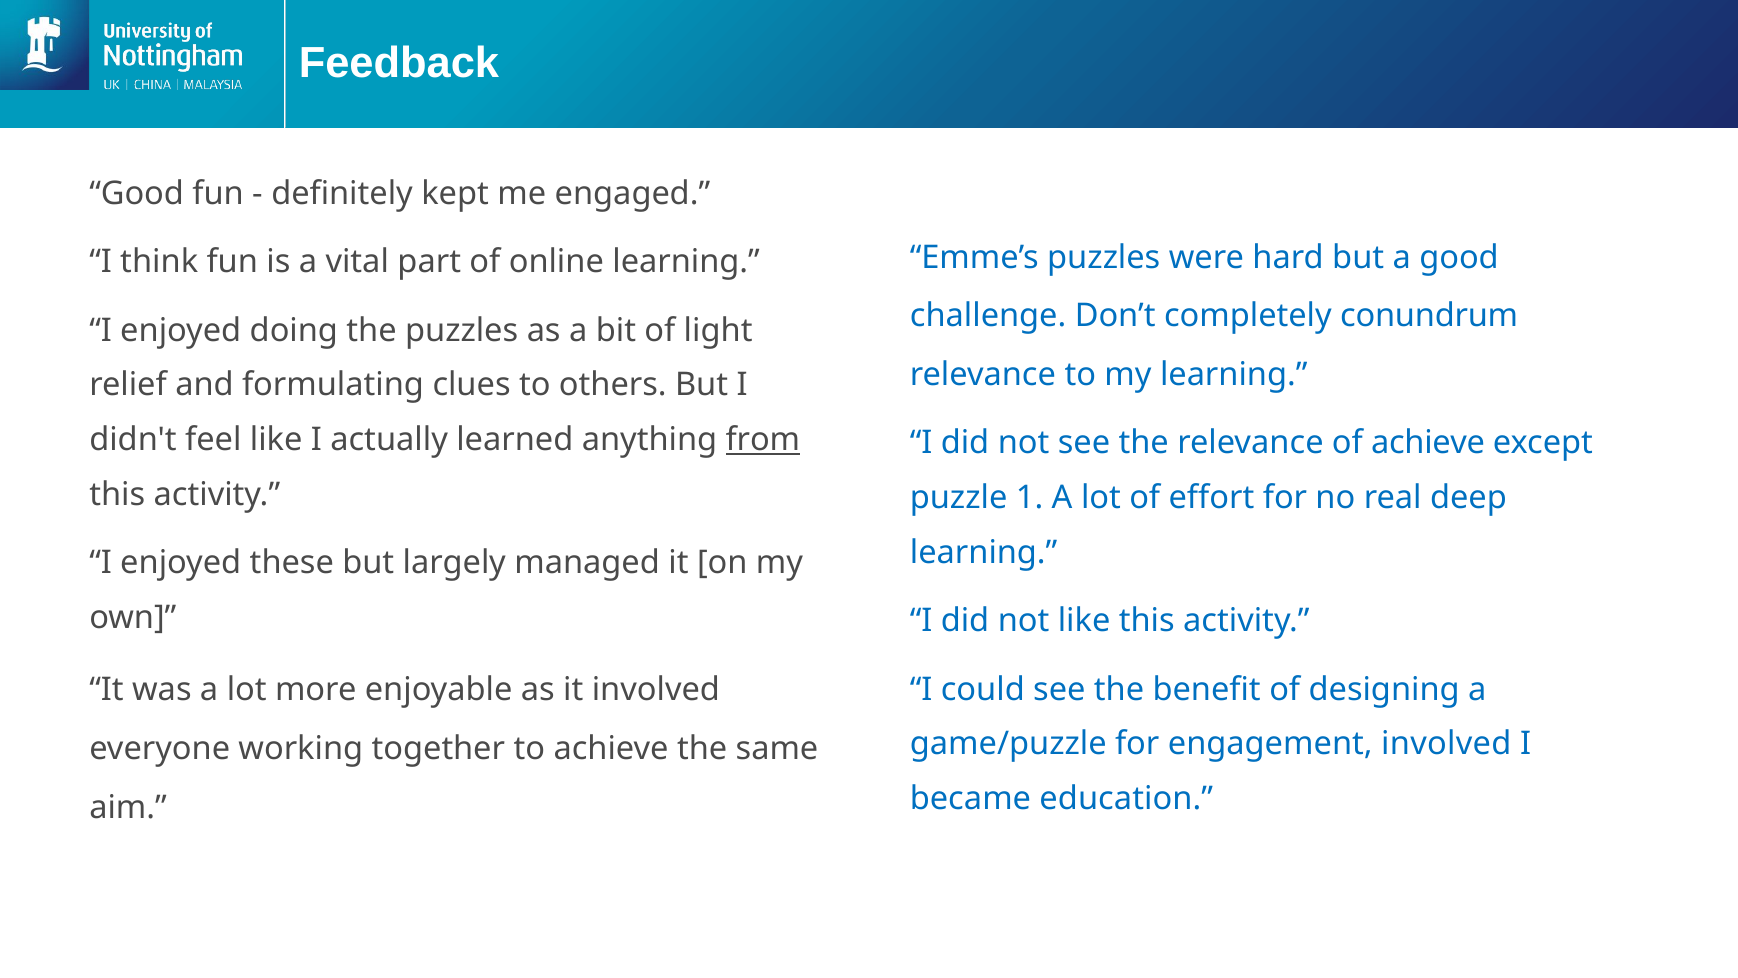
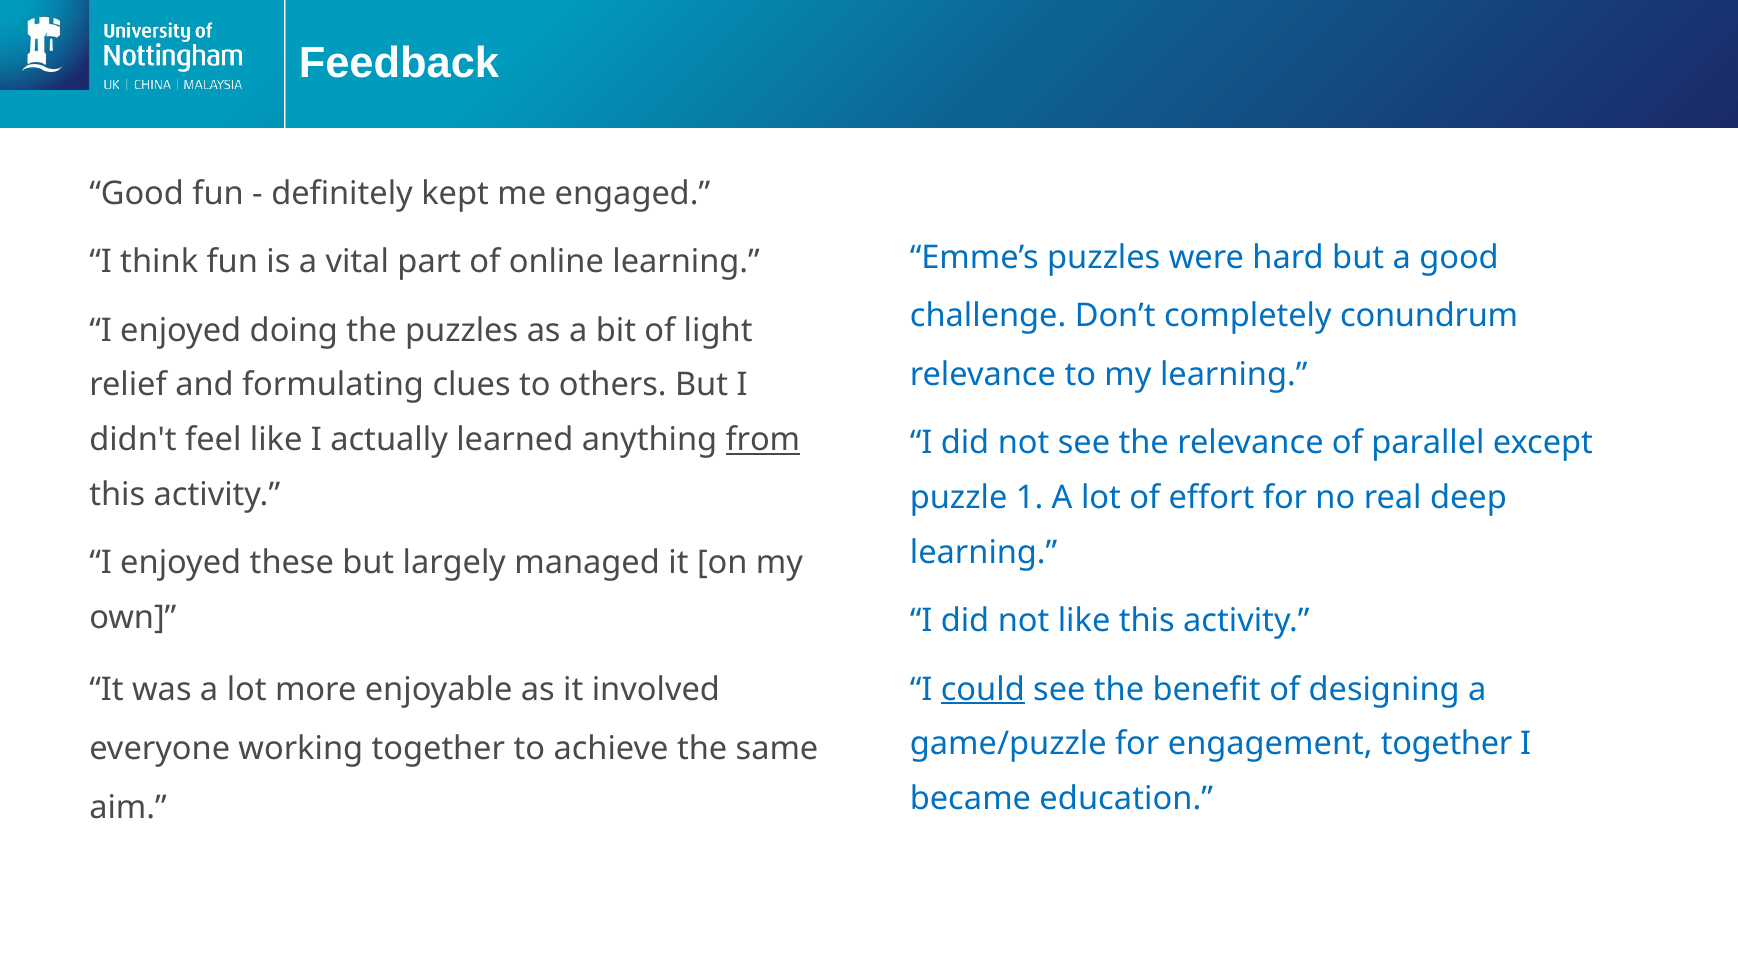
of achieve: achieve -> parallel (1428, 443)
could underline: none -> present (983, 689)
engagement involved: involved -> together (1447, 744)
